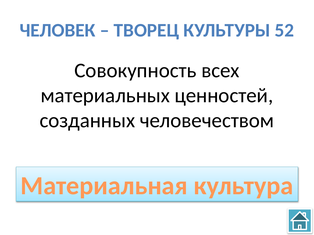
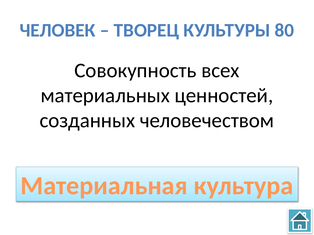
52: 52 -> 80 (284, 30)
